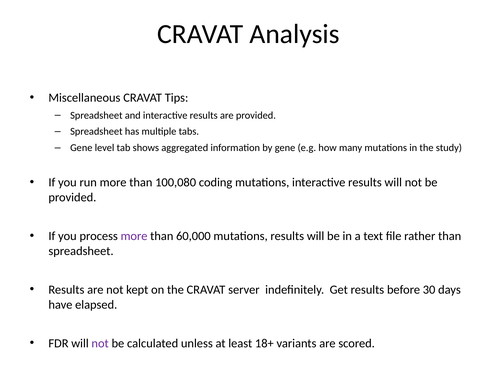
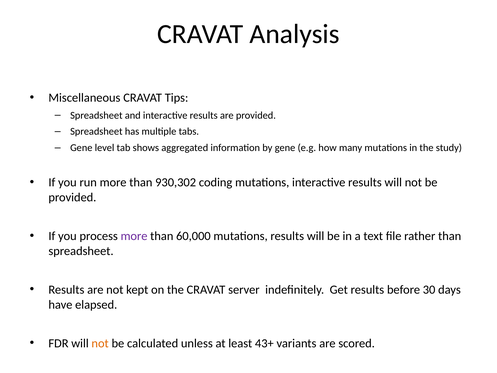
100,080: 100,080 -> 930,302 (176, 182)
not colour: purple -> orange (100, 343)
18+: 18+ -> 43+ (264, 343)
